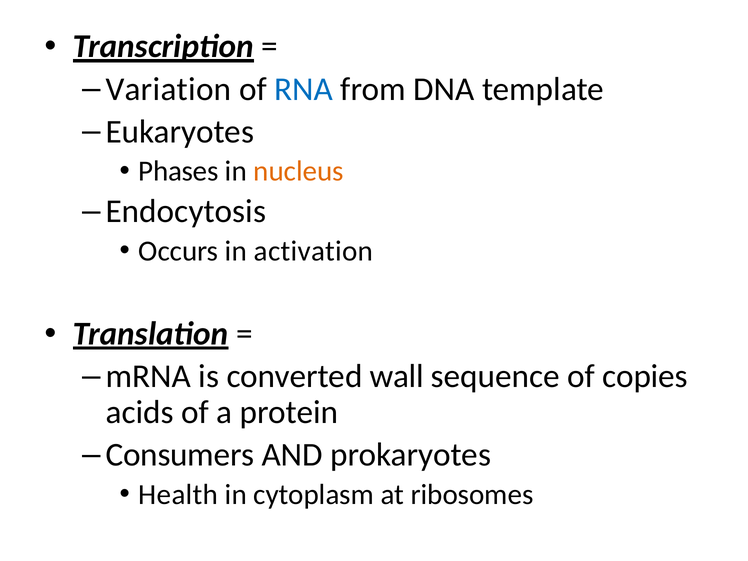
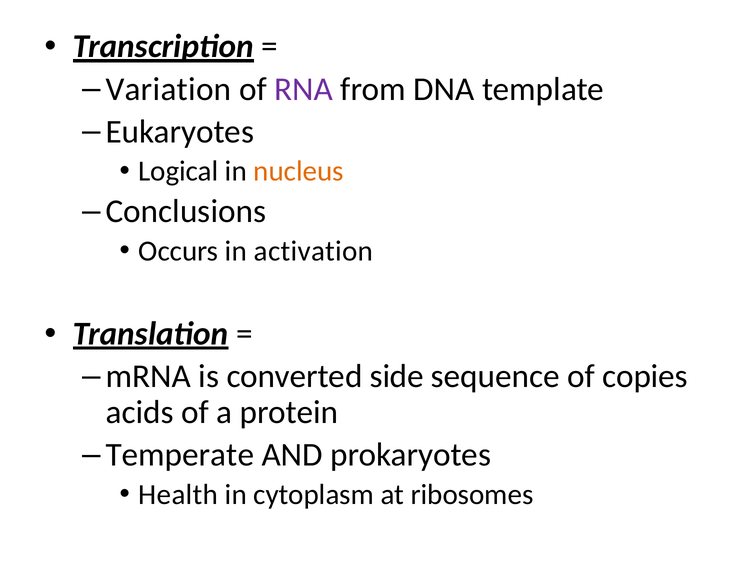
RNA colour: blue -> purple (304, 89)
Phases: Phases -> Logical (178, 171)
Endocytosis: Endocytosis -> Conclusions (186, 211)
wall: wall -> side (397, 376)
Consumers: Consumers -> Temperate (180, 455)
